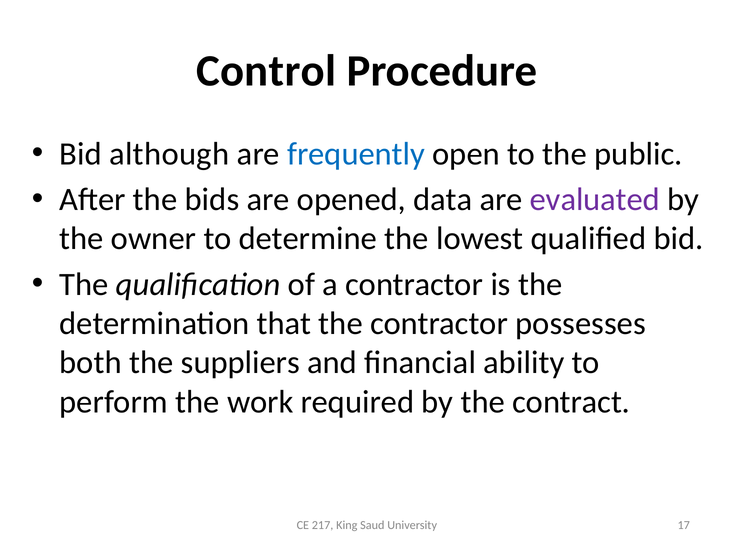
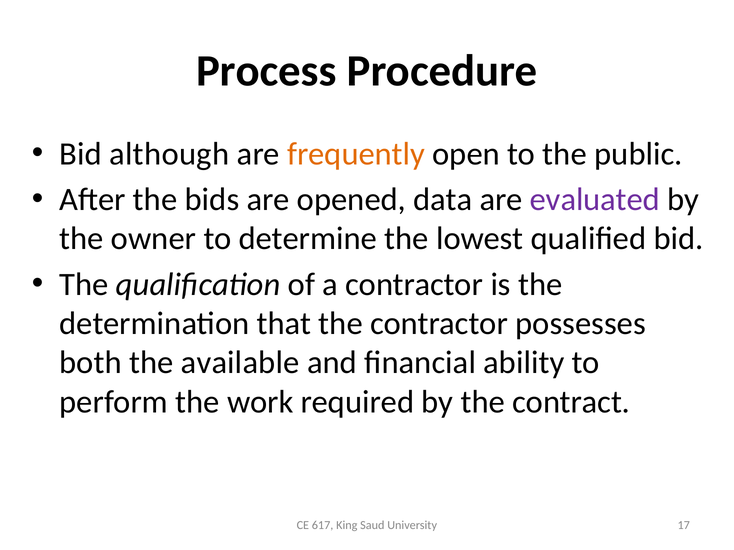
Control: Control -> Process (266, 71)
frequently colour: blue -> orange (356, 154)
suppliers: suppliers -> available (240, 363)
217: 217 -> 617 (323, 526)
